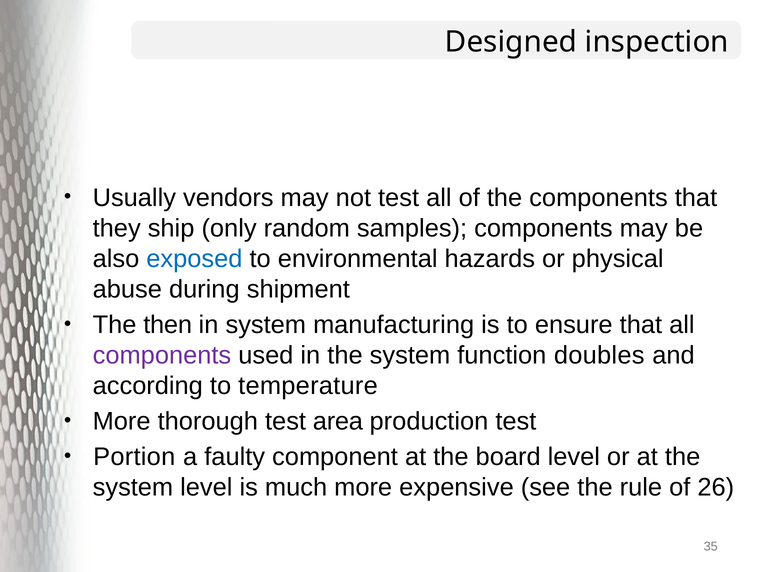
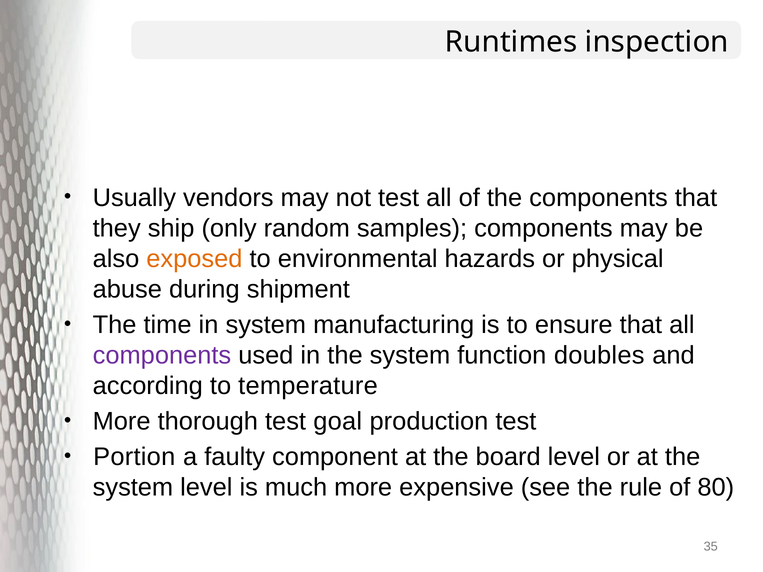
Designed: Designed -> Runtimes (511, 42)
exposed colour: blue -> orange (194, 259)
then: then -> time (168, 325)
area: area -> goal (338, 422)
26: 26 -> 80 (716, 488)
